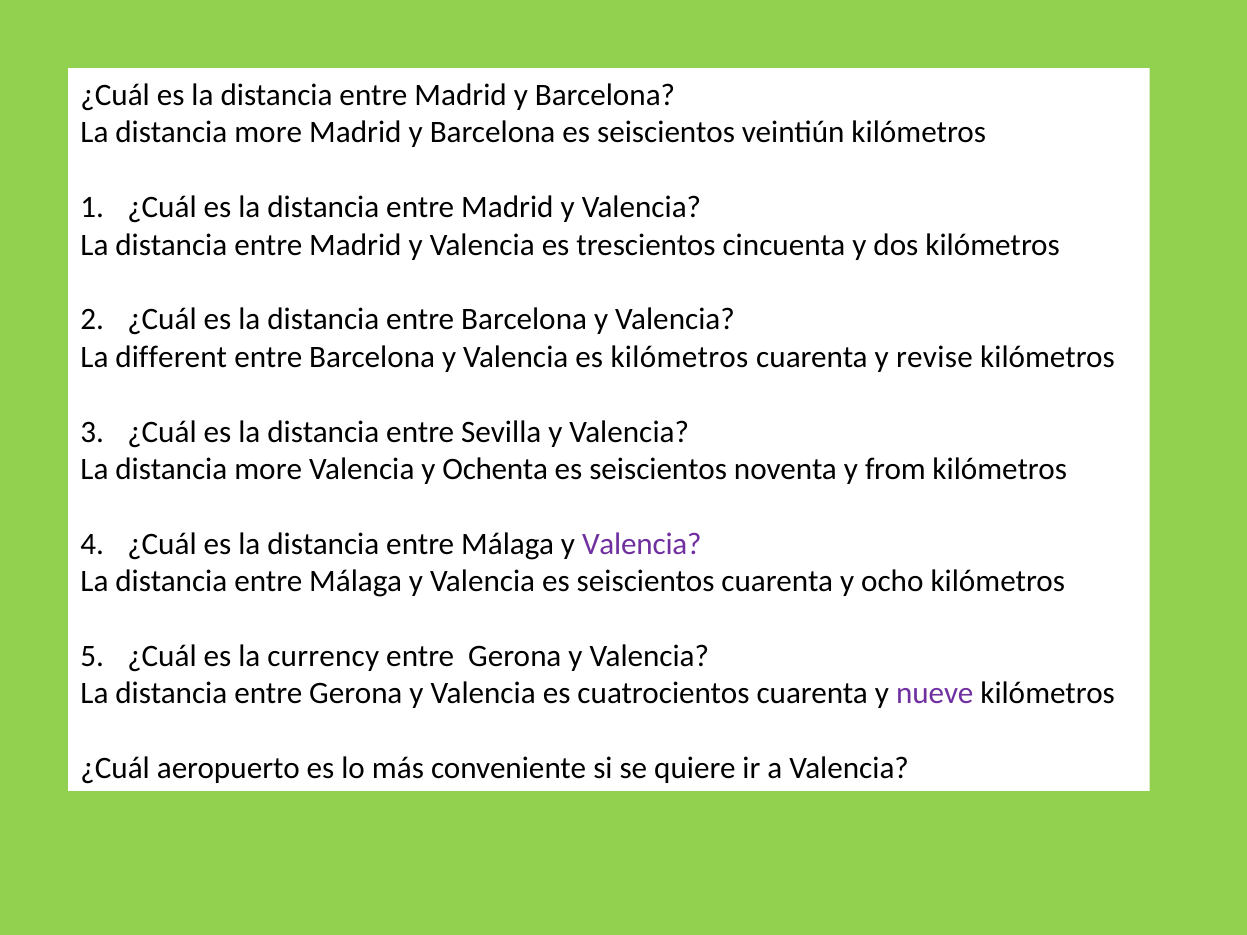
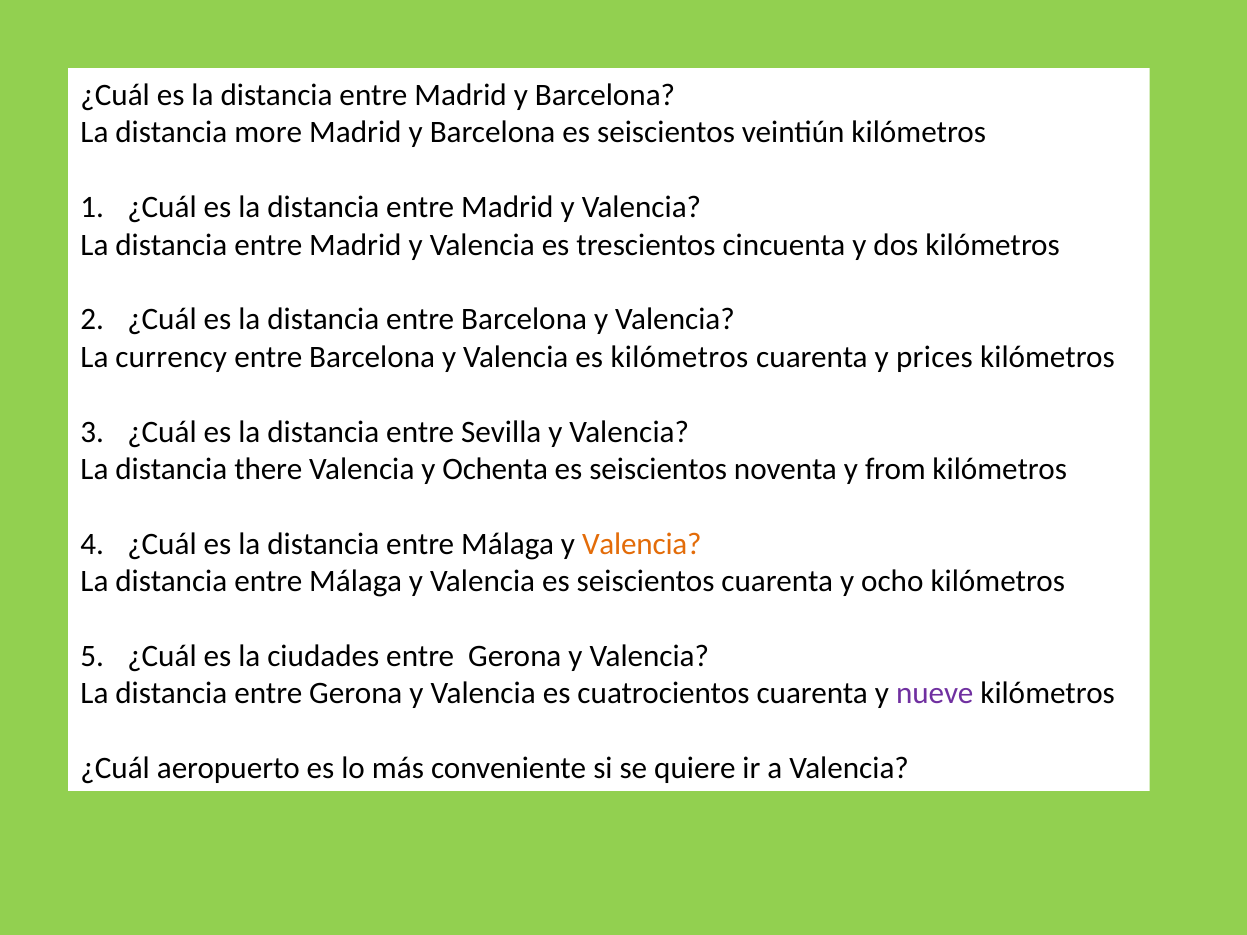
different: different -> currency (171, 357)
revise: revise -> prices (934, 357)
more: more -> there (268, 469)
Valencia colour: purple -> orange (642, 544)
currency: currency -> ciudades (323, 656)
